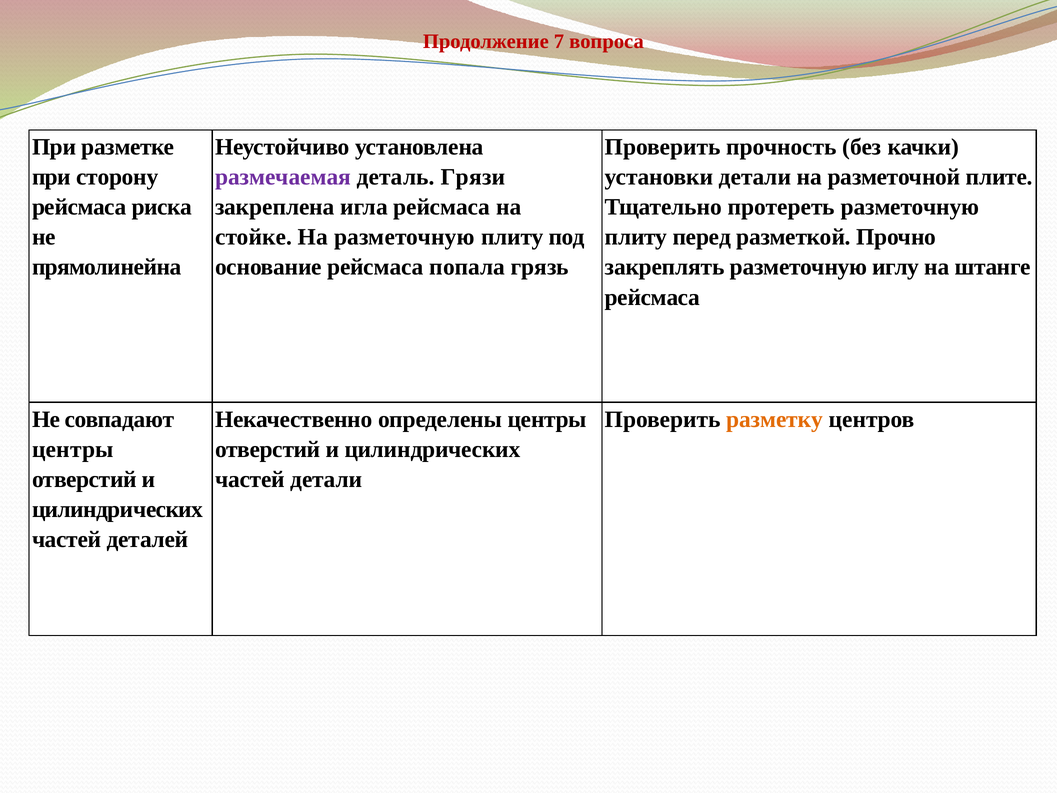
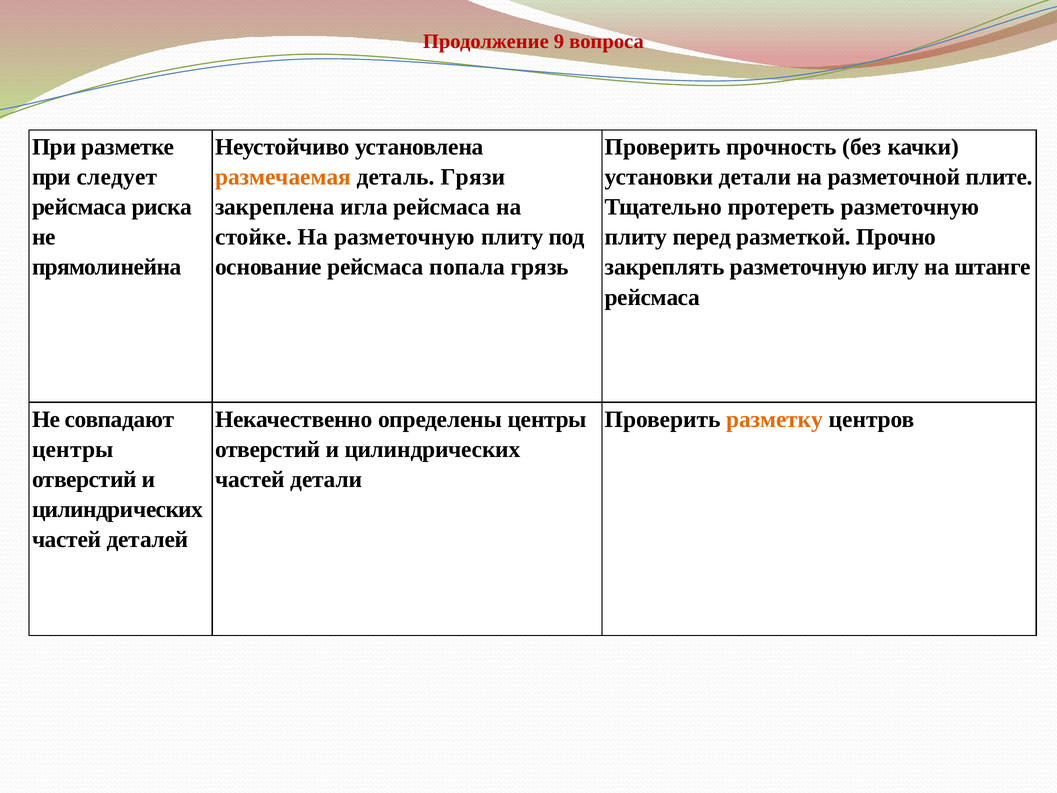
7: 7 -> 9 (559, 41)
сторону: сторону -> следует (117, 177)
размечаемая colour: purple -> orange (283, 177)
